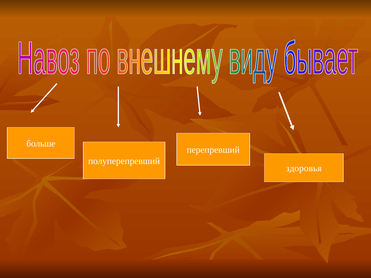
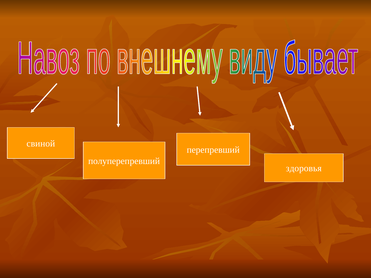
больше: больше -> свиной (41, 144)
